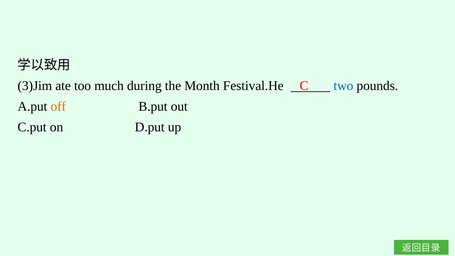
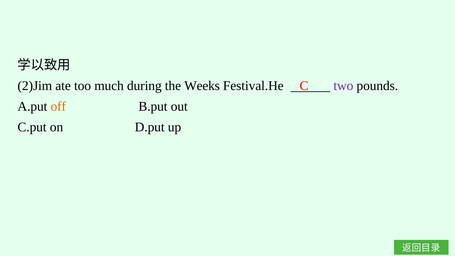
3)Jim: 3)Jim -> 2)Jim (35, 86)
Month: Month -> Weeks (202, 86)
two colour: blue -> purple (343, 86)
